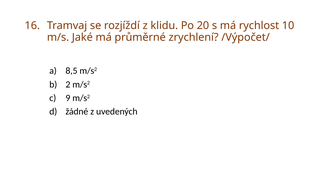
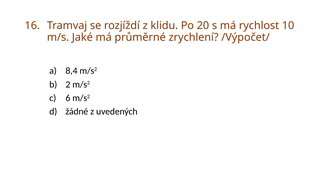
8,5: 8,5 -> 8,4 (71, 71)
9: 9 -> 6 (68, 98)
